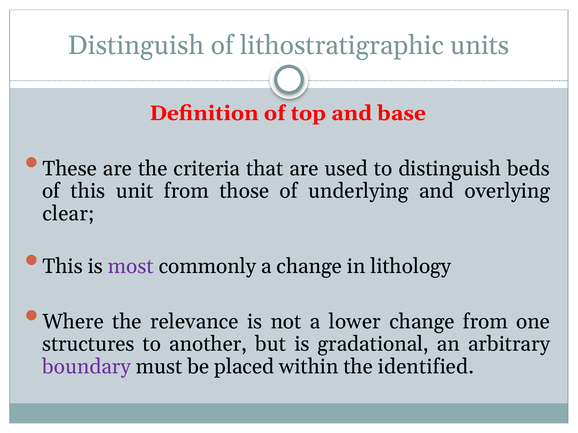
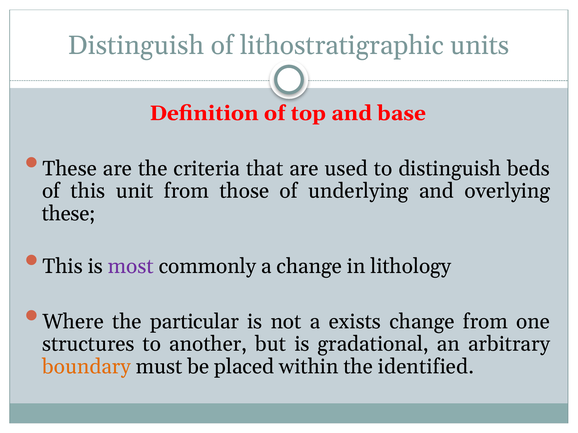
clear: clear -> these (69, 214)
relevance: relevance -> particular (194, 322)
lower: lower -> exists (355, 322)
boundary colour: purple -> orange (86, 367)
